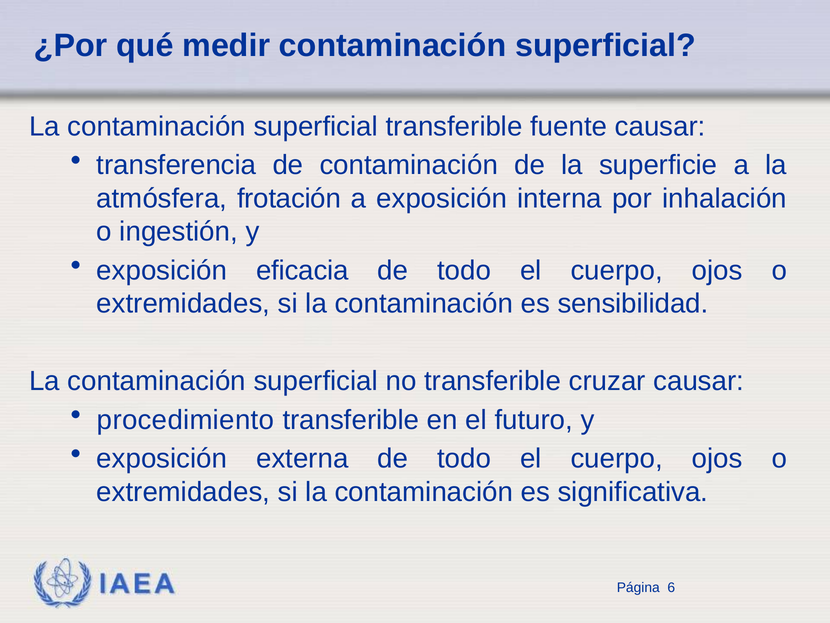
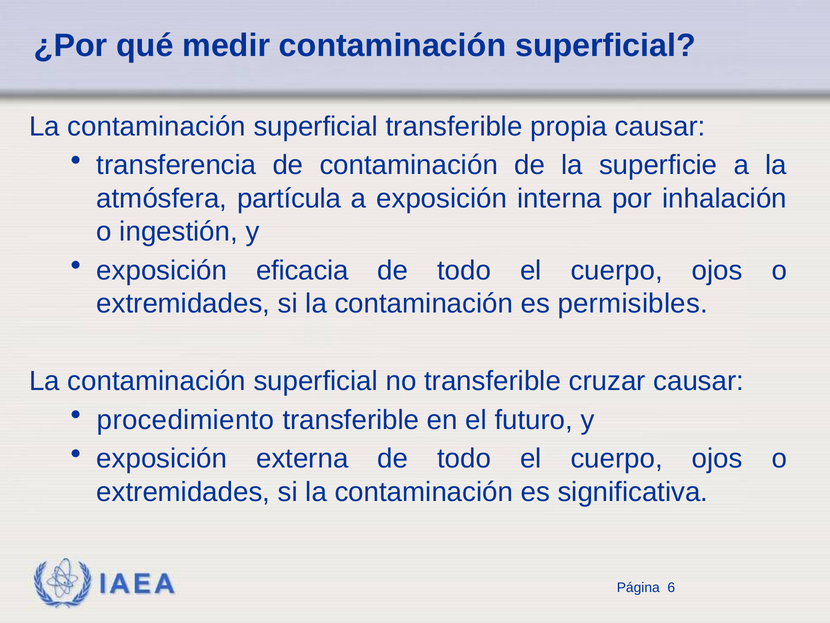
fuente: fuente -> propia (569, 126)
frotación: frotación -> partícula (289, 198)
sensibilidad: sensibilidad -> permisibles (633, 303)
